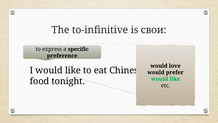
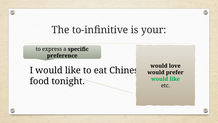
свои: свои -> your (154, 30)
